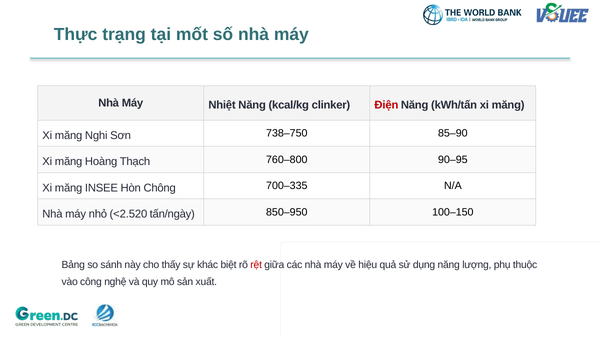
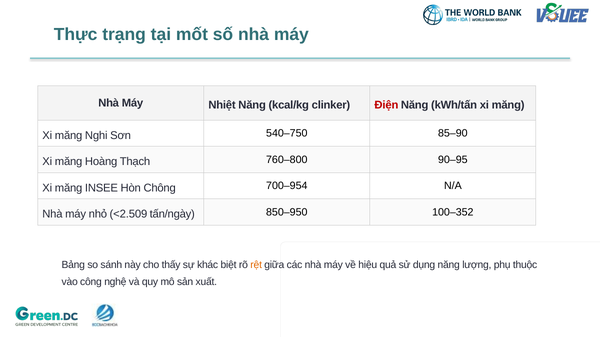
738–750: 738–750 -> 540–750 (287, 134)
700–335: 700–335 -> 700–954 (287, 186)
<2.520: <2.520 -> <2.509 (128, 214)
100–150: 100–150 -> 100–352 (453, 212)
rệt colour: red -> orange (256, 265)
